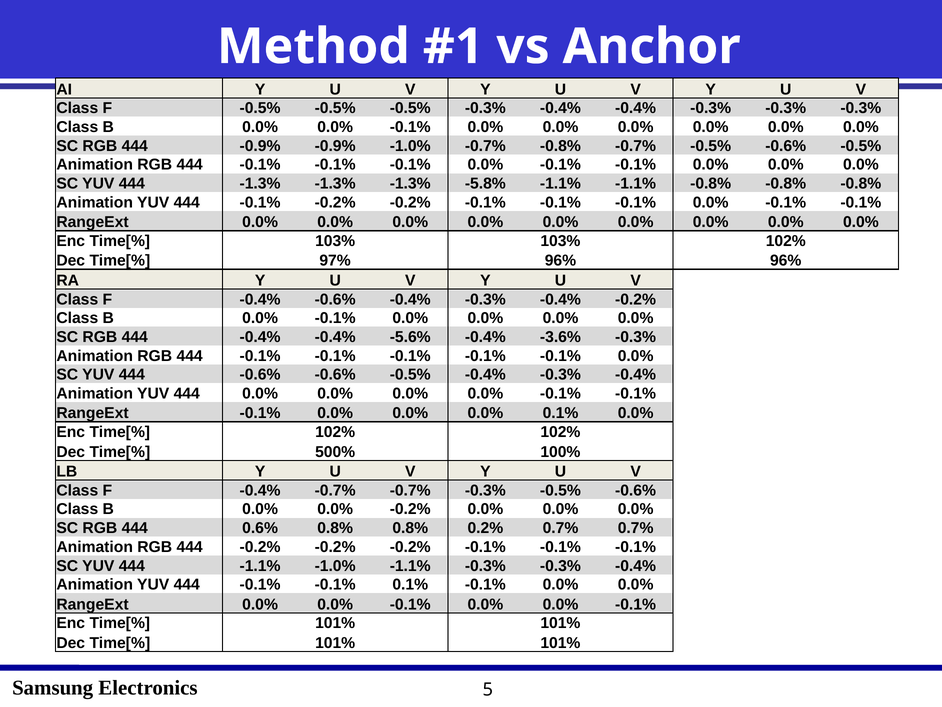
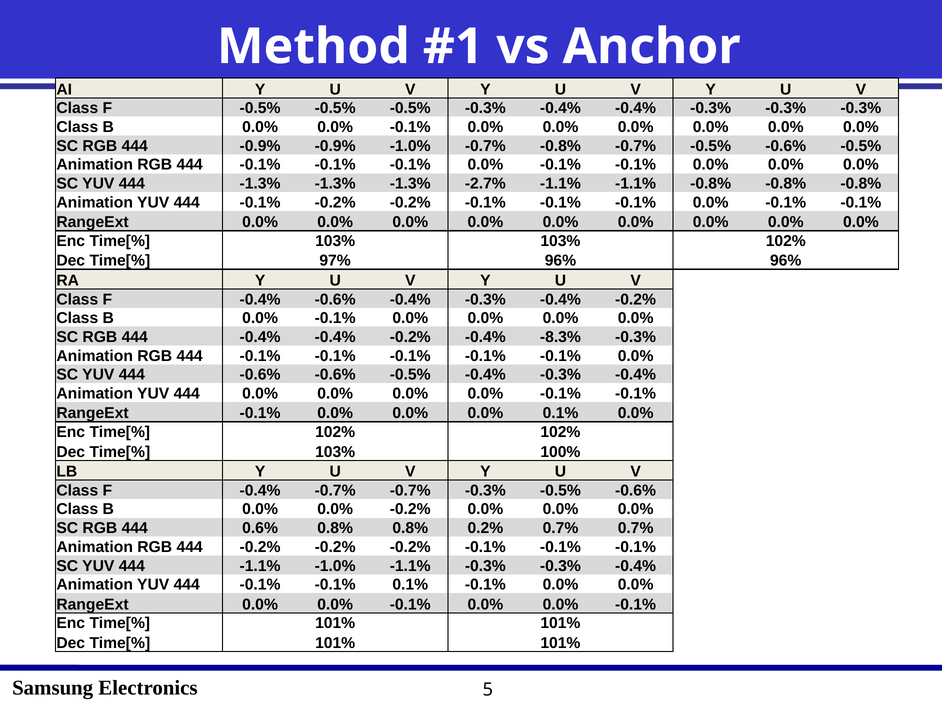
-5.8%: -5.8% -> -2.7% (485, 184)
-0.4% -0.4% -5.6%: -5.6% -> -0.2% (410, 337)
-3.6%: -3.6% -> -8.3% (560, 337)
Dec Time[% 500%: 500% -> 103% (335, 452)
